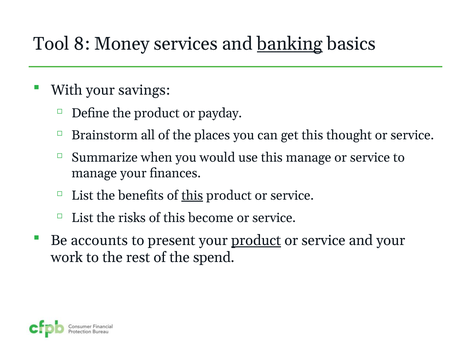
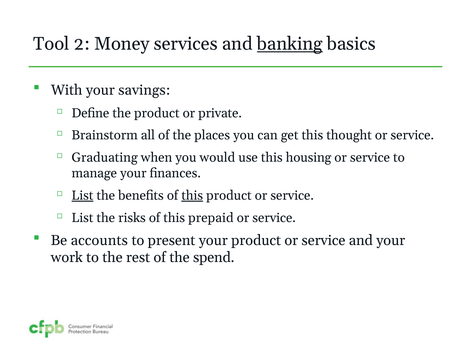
8: 8 -> 2 (82, 44)
payday: payday -> private (220, 113)
Summarize: Summarize -> Graduating (105, 158)
this manage: manage -> housing (309, 158)
List underline: none -> present (82, 196)
become: become -> prepaid (211, 218)
product underline: present -> none (256, 241)
